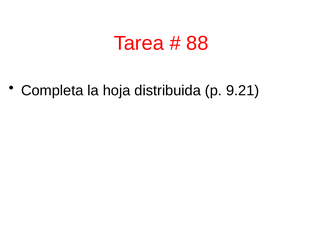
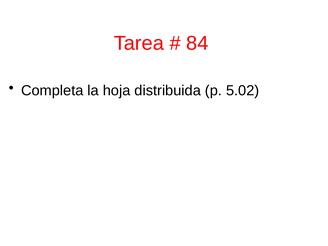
88: 88 -> 84 (197, 43)
9.21: 9.21 -> 5.02 (243, 91)
